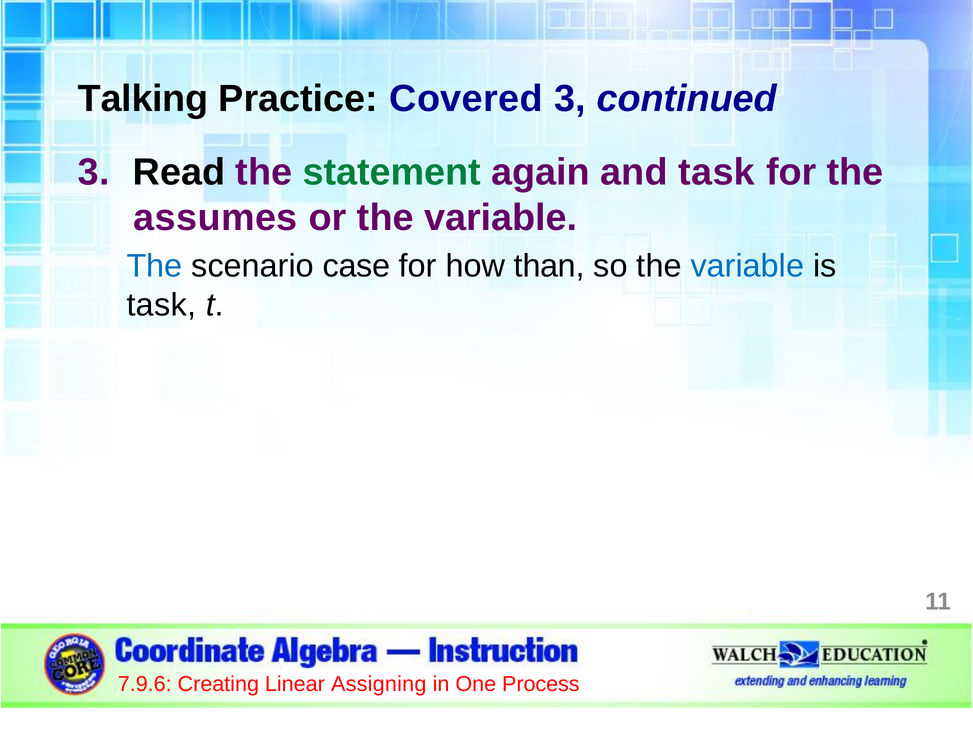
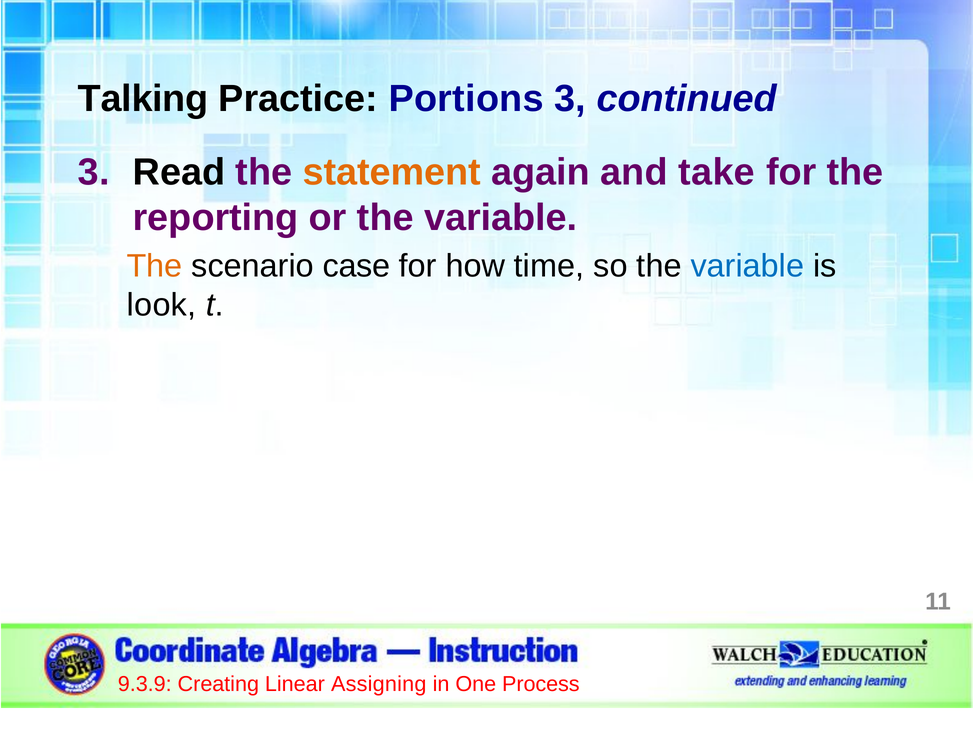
Covered: Covered -> Portions (466, 98)
statement colour: green -> orange (392, 172)
and task: task -> take (717, 172)
assumes: assumes -> reporting (216, 218)
The colour: blue -> orange (155, 266)
than: than -> time (549, 266)
task: task -> look (162, 305)
7.9.6: 7.9.6 -> 9.3.9 (145, 684)
